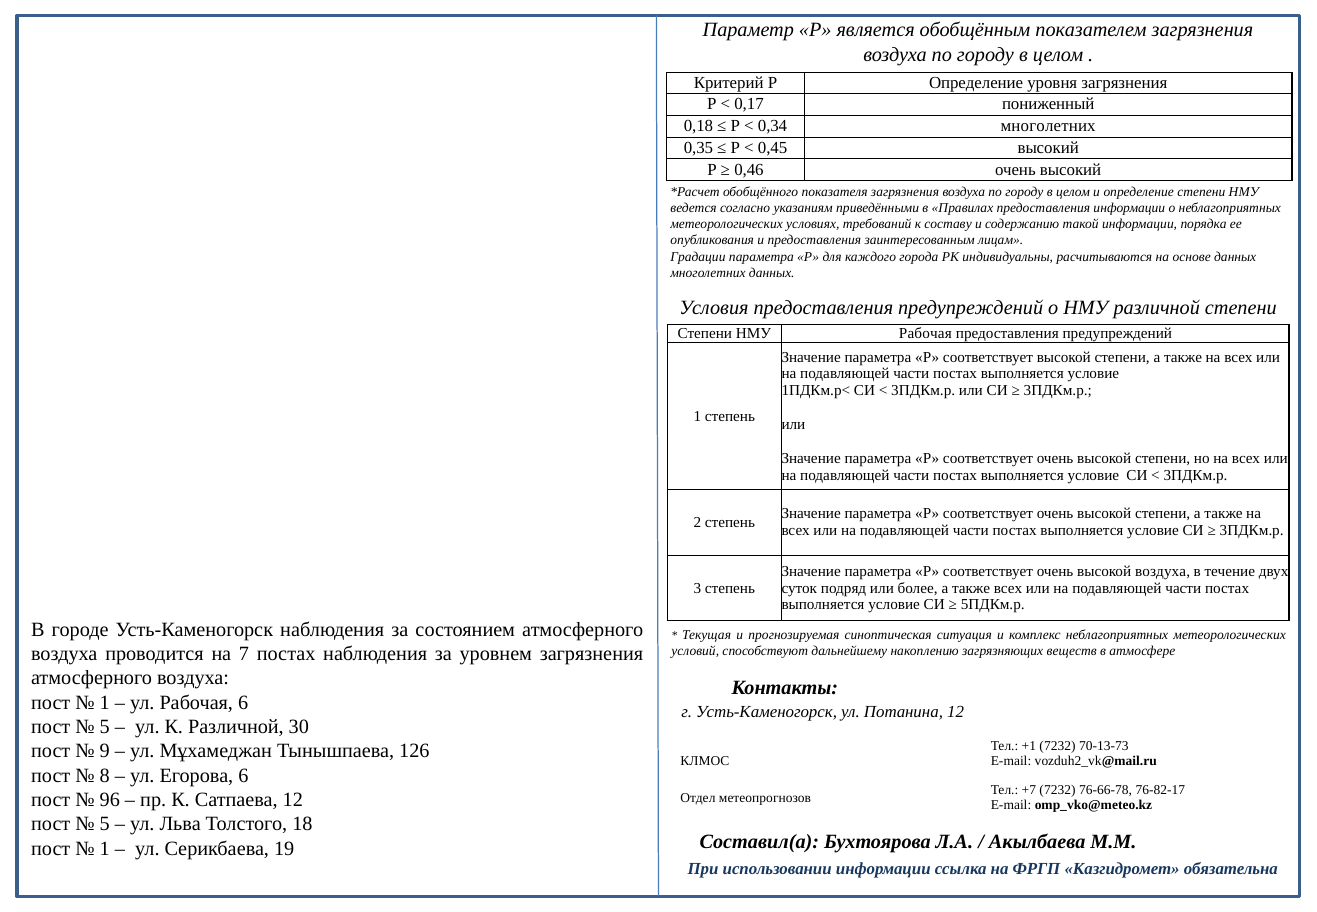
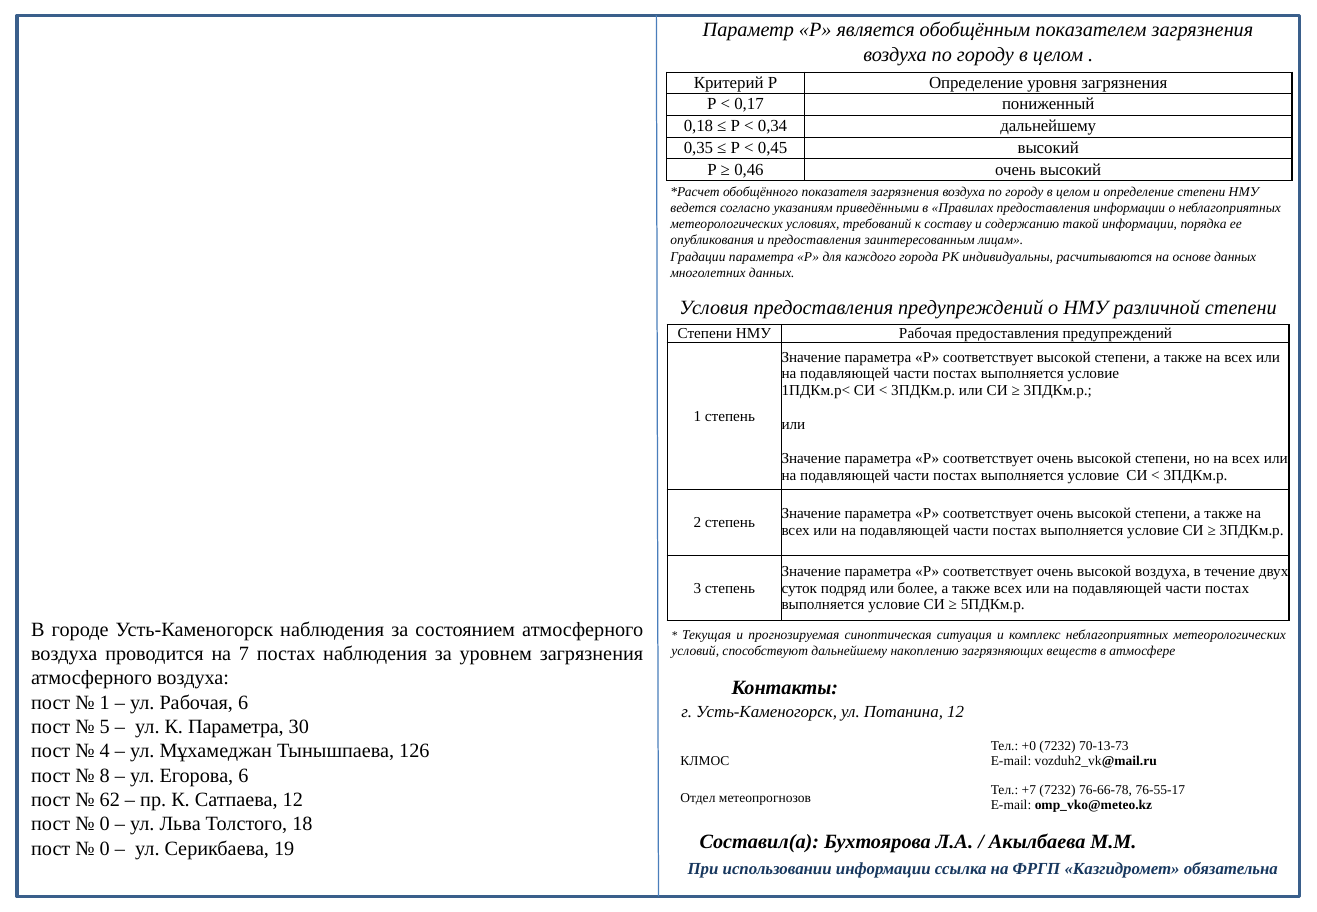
0,34 многолетних: многолетних -> дальнейшему (1048, 126)
К Различной: Различной -> Параметра (236, 727)
+1: +1 -> +0 (1029, 745)
9: 9 -> 4 (105, 751)
76-82-17: 76-82-17 -> 76-55-17 (1160, 790)
96: 96 -> 62 (110, 800)
5: 5 -> 0 (105, 824)
1: 1 -> 0 (105, 848)
